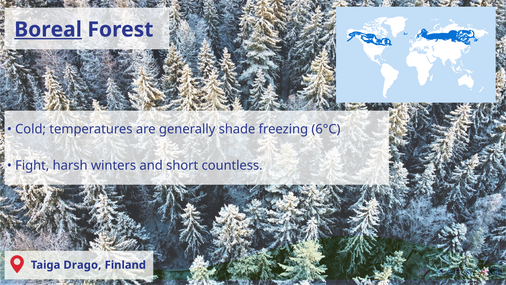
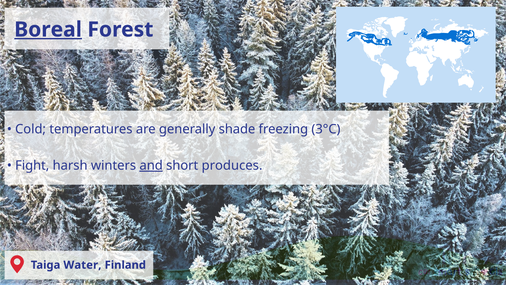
6°C: 6°C -> 3°C (326, 129)
and underline: none -> present (151, 165)
countless: countless -> produces (232, 165)
Drago: Drago -> Water (82, 265)
